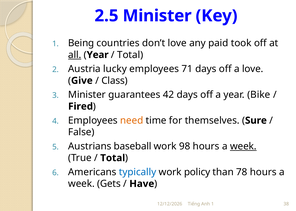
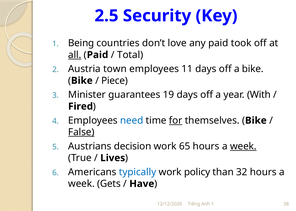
2.5 Minister: Minister -> Security (157, 16)
Year: Year -> Paid (98, 55)
lucky: lucky -> town (115, 69)
71: 71 -> 11 (187, 69)
a love: love -> bike (253, 69)
Give: Give -> Bike (82, 81)
Class: Class -> Piece (115, 81)
42: 42 -> 19 (169, 95)
Bike: Bike -> With (259, 95)
need colour: orange -> blue (132, 121)
for underline: none -> present (176, 121)
Sure: Sure -> Bike (256, 121)
False underline: none -> present (81, 132)
baseball: baseball -> decision (133, 147)
98: 98 -> 65 (185, 147)
Total: Total -> Lives (113, 158)
78: 78 -> 32 (242, 172)
